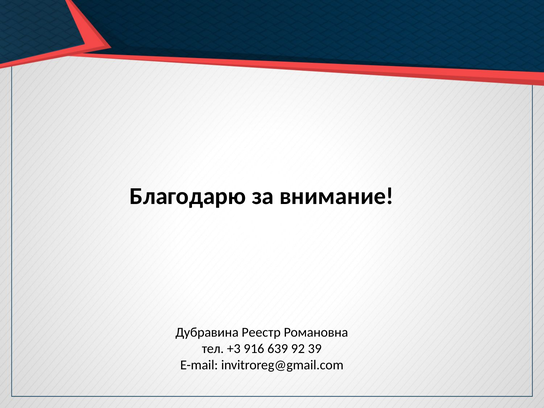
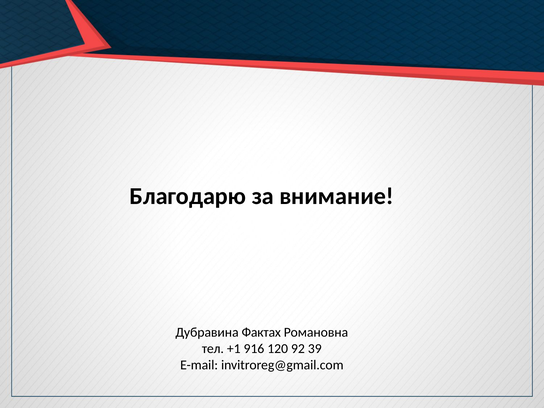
Реестр: Реестр -> Фактах (261, 332)
+3: +3 -> +1 (234, 349)
639: 639 -> 120 (278, 349)
